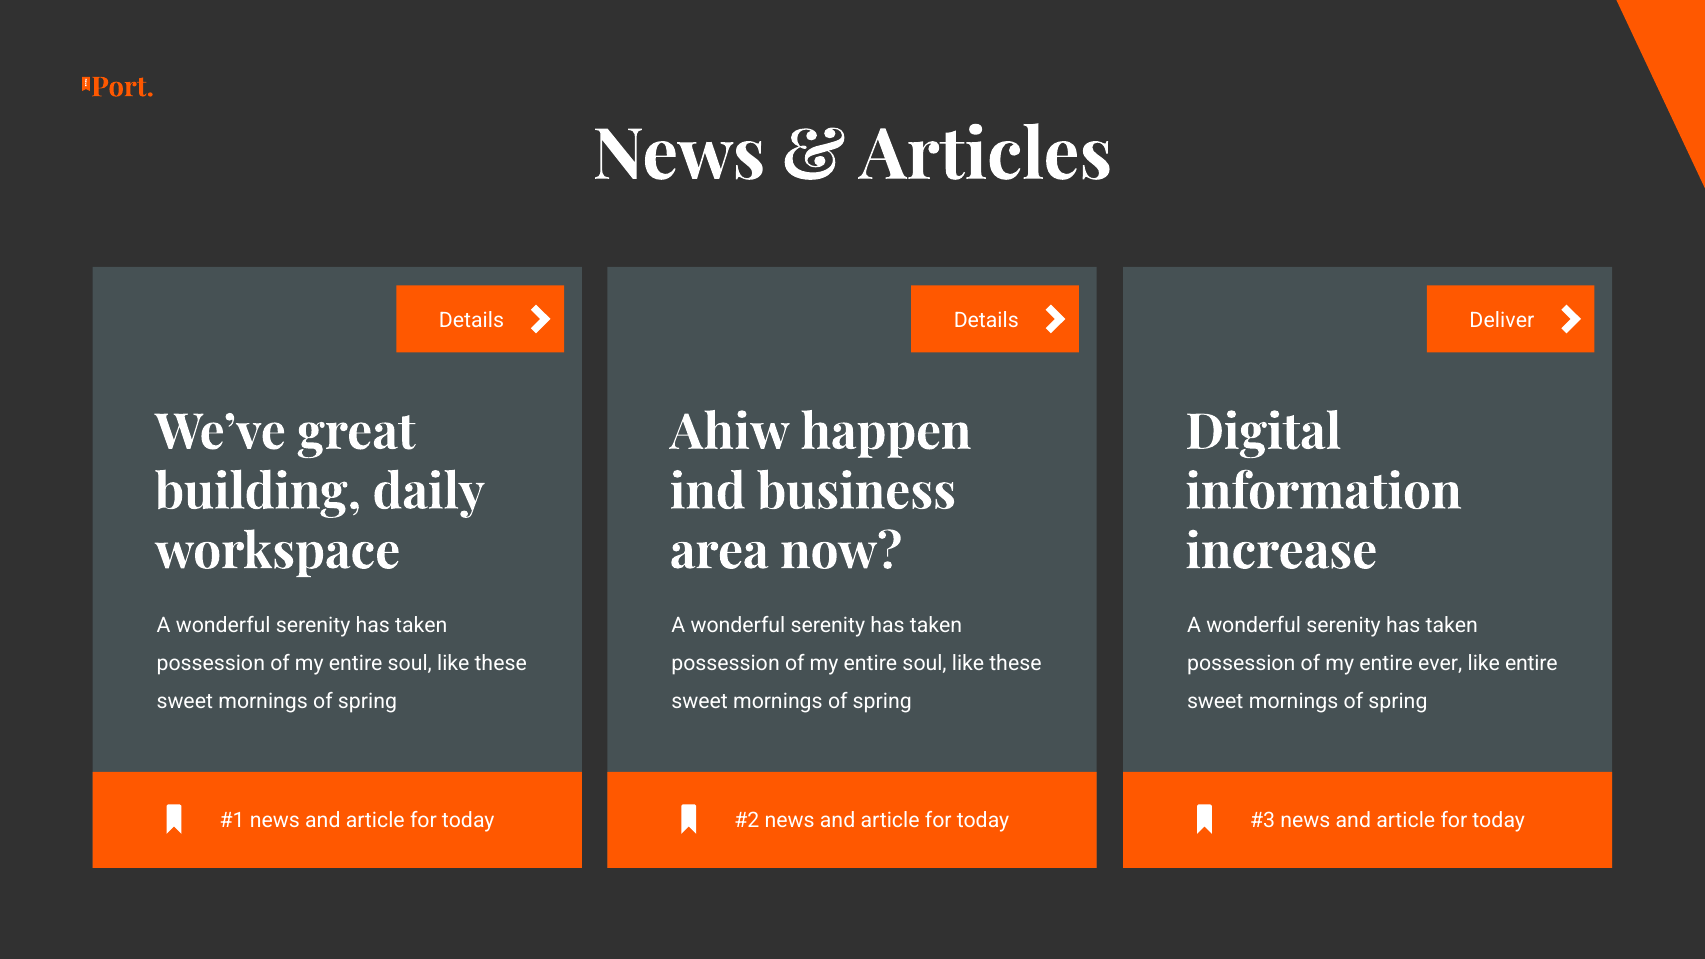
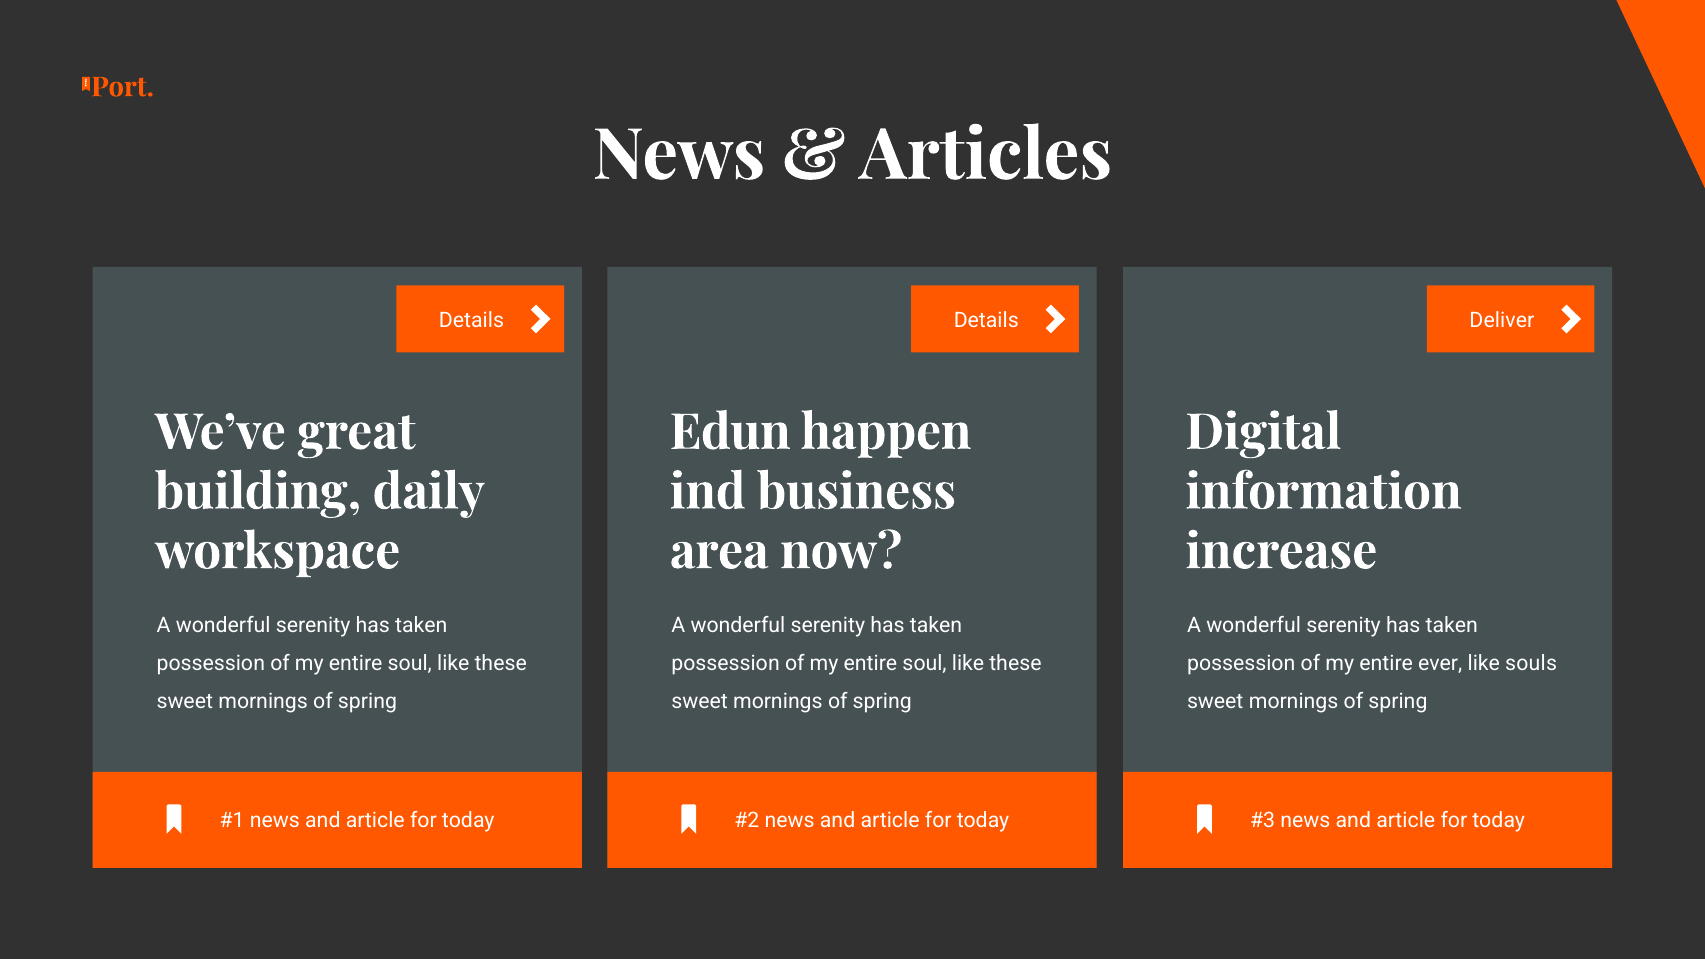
Ahiw: Ahiw -> Edun (730, 432)
like entire: entire -> souls (1531, 663)
